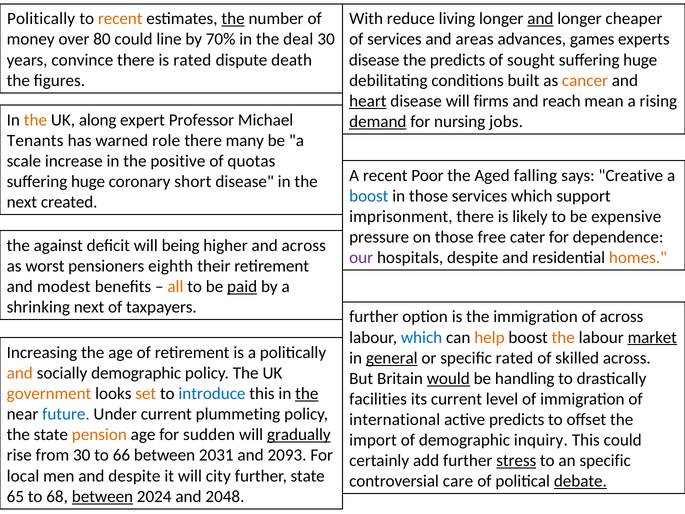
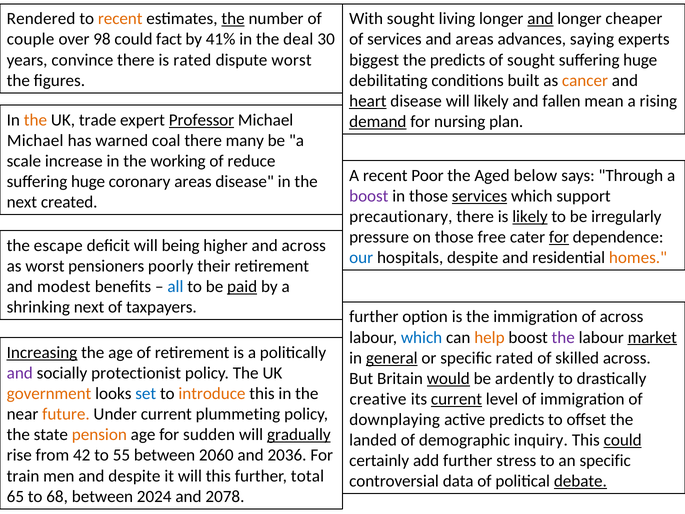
Politically: Politically -> Rendered (41, 19)
With reduce: reduce -> sought (411, 19)
money: money -> couple (31, 39)
80: 80 -> 98 (102, 39)
line: line -> fact (169, 39)
70%: 70% -> 41% (221, 39)
games: games -> saying (592, 39)
dispute death: death -> worst (292, 60)
disease: disease -> biggest (374, 60)
will firms: firms -> likely (491, 101)
reach: reach -> fallen (562, 101)
along: along -> trade (98, 120)
Professor underline: none -> present (201, 120)
jobs: jobs -> plan (506, 121)
Tenants: Tenants -> Michael (35, 140)
role: role -> coal (166, 140)
positive: positive -> working (178, 161)
quotas: quotas -> reduce (251, 161)
falling: falling -> below (535, 175)
Creative: Creative -> Through (631, 175)
coronary short: short -> areas (193, 182)
boost colour: blue -> purple (369, 196)
services underline: none -> present (480, 196)
imprisonment: imprisonment -> precautionary (401, 216)
likely underline: none -> present (530, 216)
expensive: expensive -> irregularly (626, 216)
for underline: none -> present (559, 237)
against: against -> escape (58, 245)
our colour: purple -> blue (361, 257)
eighth: eighth -> poorly (171, 266)
all colour: orange -> blue (175, 286)
the colour: orange -> purple (563, 337)
Increasing underline: none -> present (42, 352)
and colour: orange -> purple (20, 373)
socially demographic: demographic -> protectionist (136, 373)
handling: handling -> ardently (525, 378)
set colour: orange -> blue (146, 393)
introduce colour: blue -> orange (212, 393)
the underline: present -> none (307, 393)
facilities: facilities -> creative (378, 399)
current underline: none -> present (456, 399)
future colour: blue -> orange (66, 414)
international: international -> downplaying (395, 419)
import: import -> landed (373, 440)
could underline: none -> present (623, 440)
from 30: 30 -> 42 (82, 455)
66: 66 -> 55 (121, 455)
2031: 2031 -> 2060 (216, 455)
2093: 2093 -> 2036 (287, 455)
stress underline: present -> none (516, 460)
local: local -> train (23, 476)
will city: city -> this (218, 476)
further state: state -> total (307, 476)
care: care -> data (458, 481)
between underline: present -> none (102, 496)
2048: 2048 -> 2078 (225, 496)
